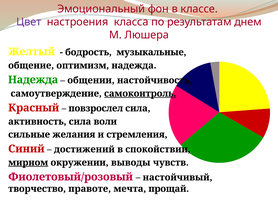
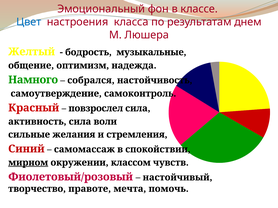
Цвет colour: purple -> blue (29, 22)
Надежда: Надежда -> Намного (33, 80)
общении: общении -> собрался (91, 80)
самоконтроль underline: present -> none (140, 94)
достижений: достижений -> самомассаж (84, 150)
выводы: выводы -> классом (131, 163)
прощай: прощай -> помочь (169, 189)
